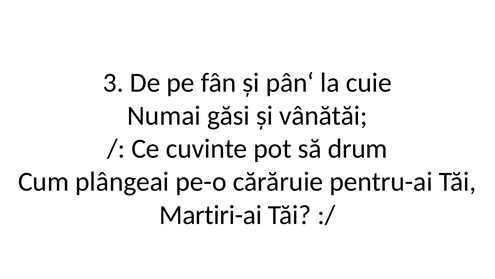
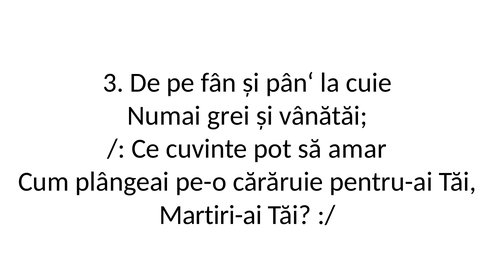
găsi: găsi -> grei (228, 116)
drum: drum -> amar (357, 149)
